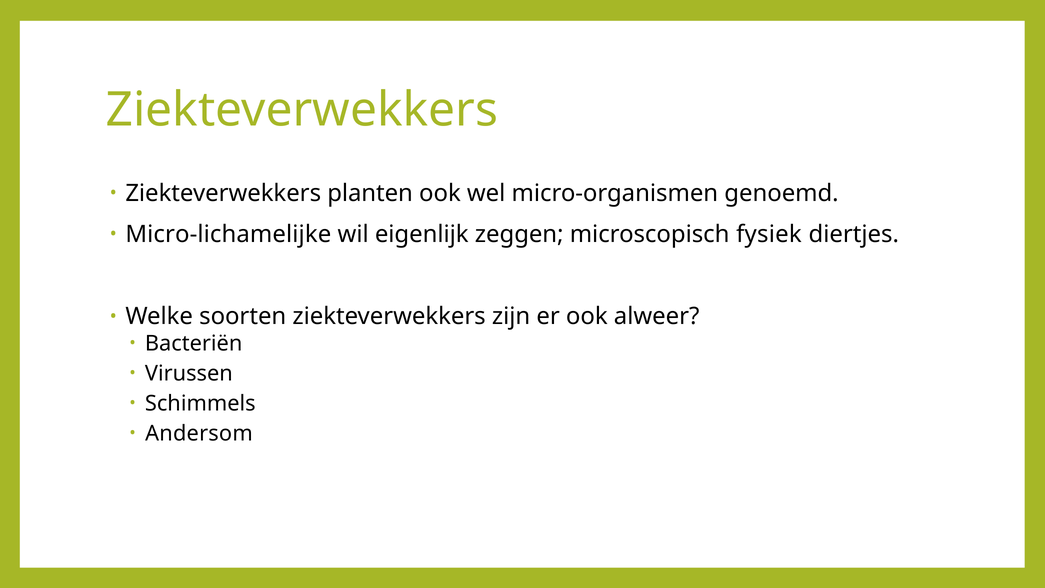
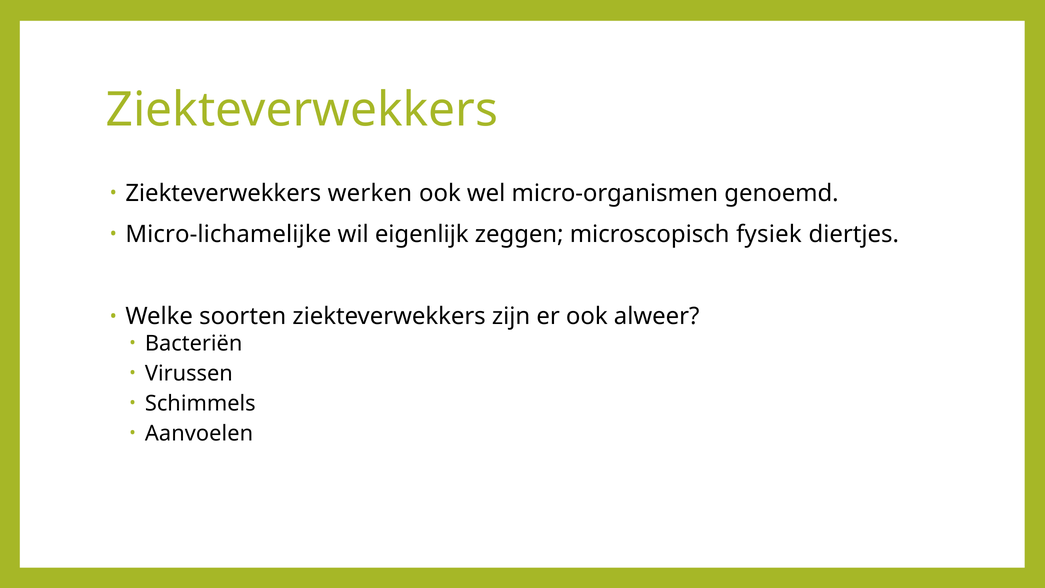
planten: planten -> werken (370, 193)
Andersom: Andersom -> Aanvoelen (199, 433)
